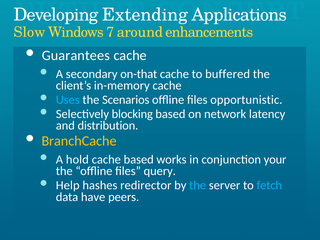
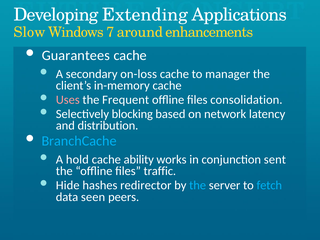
on-that: on-that -> on-loss (139, 74)
buffered: buffered -> manager (228, 74)
Uses colour: light blue -> pink (68, 100)
Scenarios: Scenarios -> Frequent (126, 100)
opportunistic: opportunistic -> consolidation (246, 100)
BranchCache colour: yellow -> light blue (79, 141)
cache based: based -> ability (139, 159)
your: your -> sent (275, 159)
query: query -> traffic (160, 171)
Help: Help -> Hide (68, 185)
have: have -> seen (93, 197)
